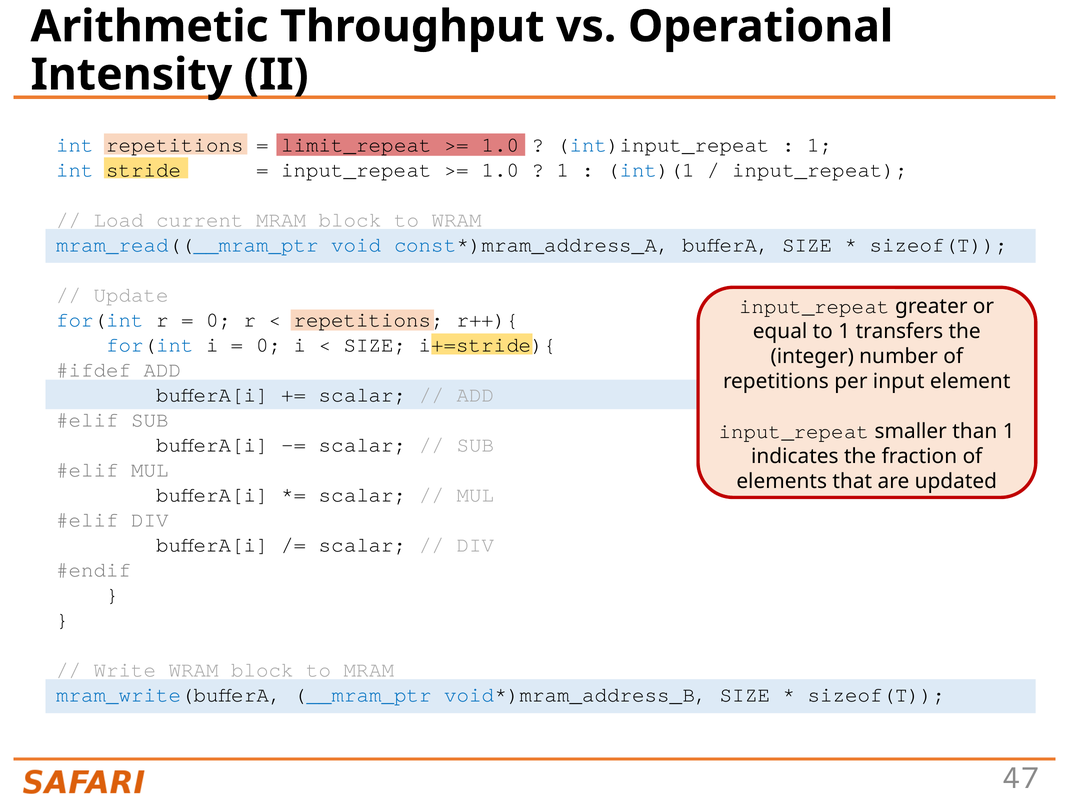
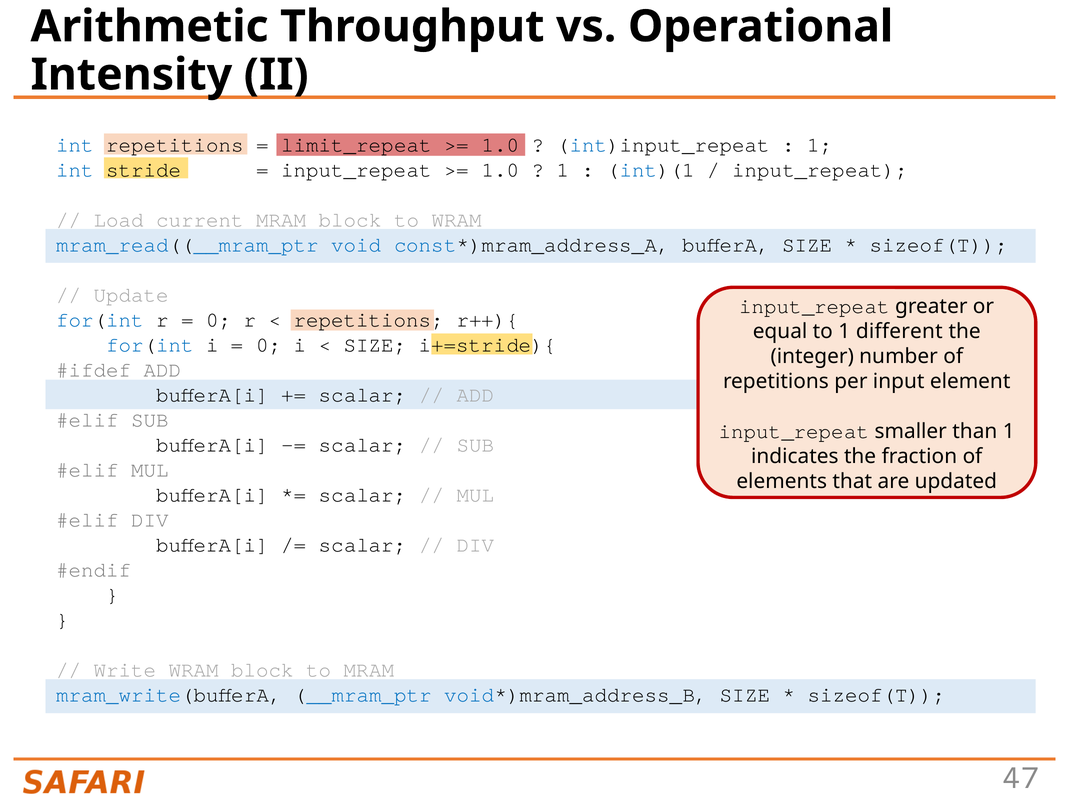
transfers: transfers -> different (899, 331)
